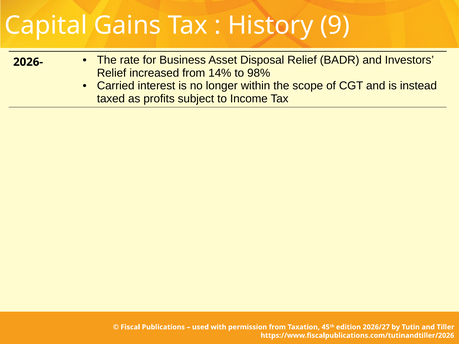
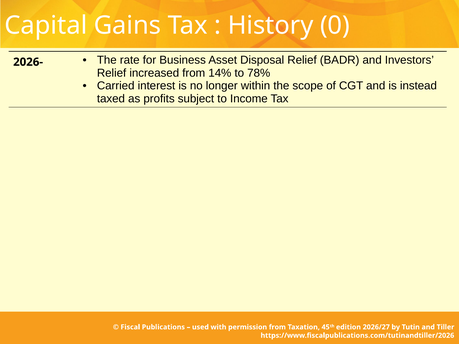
9: 9 -> 0 (335, 25)
98%: 98% -> 78% (259, 73)
